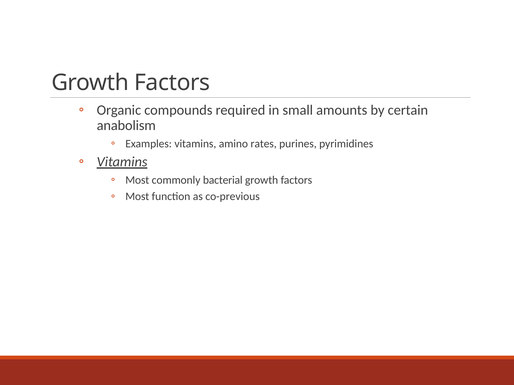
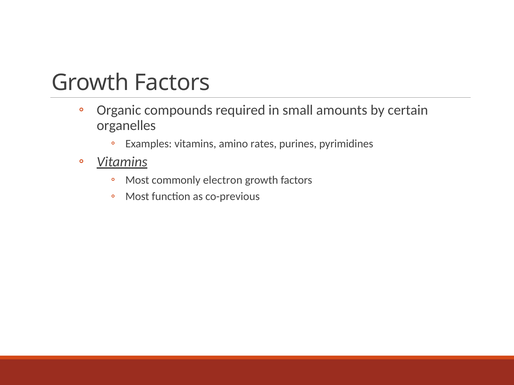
anabolism: anabolism -> organelles (126, 126)
bacterial: bacterial -> electron (223, 180)
